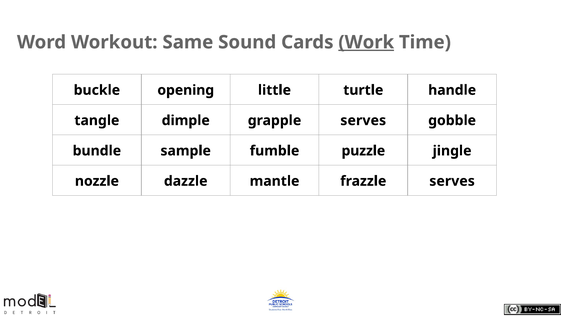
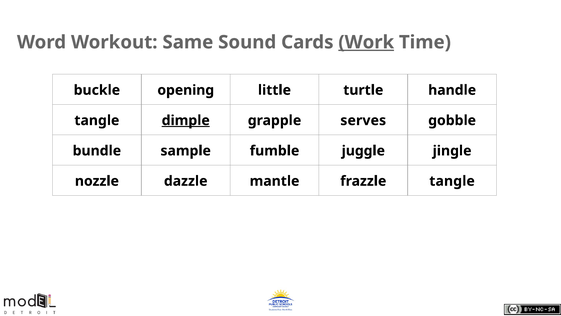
dimple underline: none -> present (186, 120)
puzzle: puzzle -> juggle (363, 151)
frazzle serves: serves -> tangle (452, 181)
